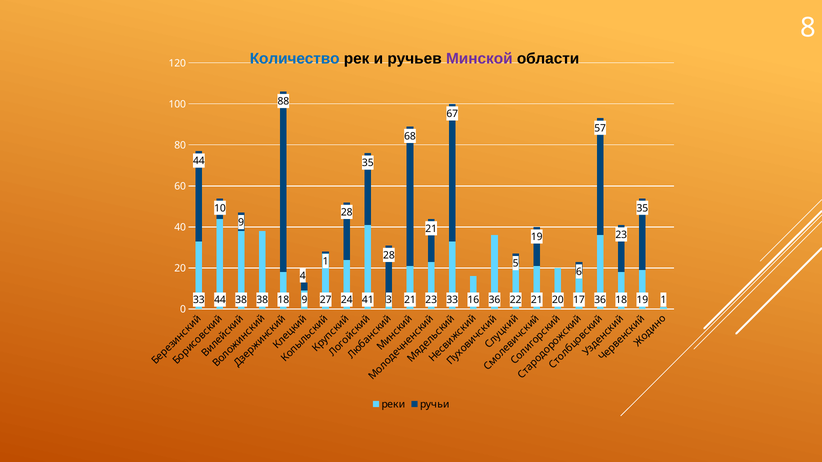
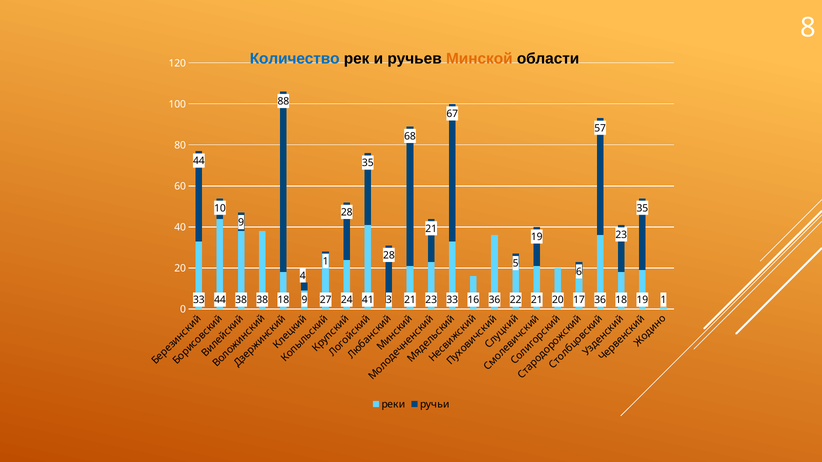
Минской colour: purple -> orange (479, 59)
